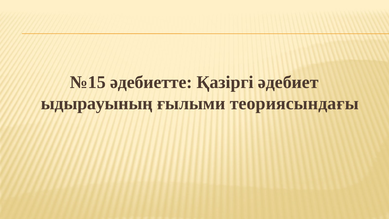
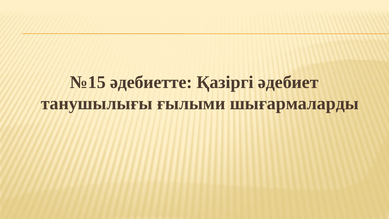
ыдырауының: ыдырауының -> танушылығы (97, 103)
теориясындағы: теориясындағы -> шығармаларды (294, 103)
